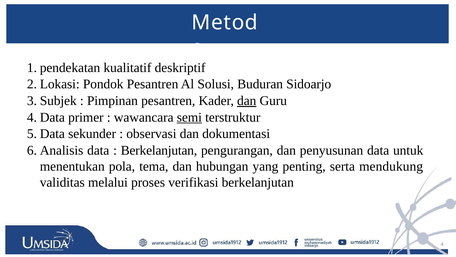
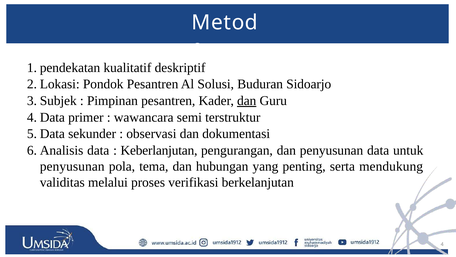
semi underline: present -> none (189, 117)
Berkelanjutan: Berkelanjutan -> Keberlanjutan (159, 150)
menentukan: menentukan -> penyusunan (72, 166)
